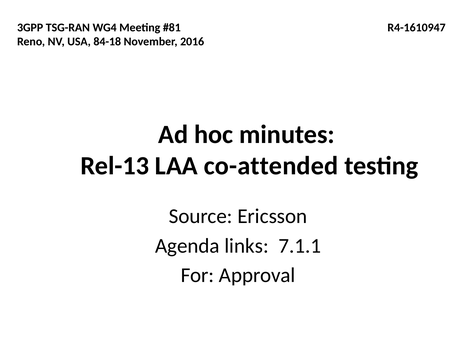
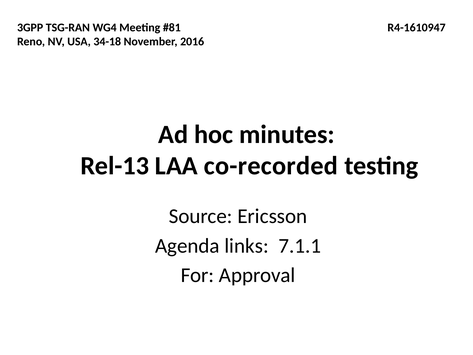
84-18: 84-18 -> 34-18 (107, 42)
co-attended: co-attended -> co-recorded (271, 166)
